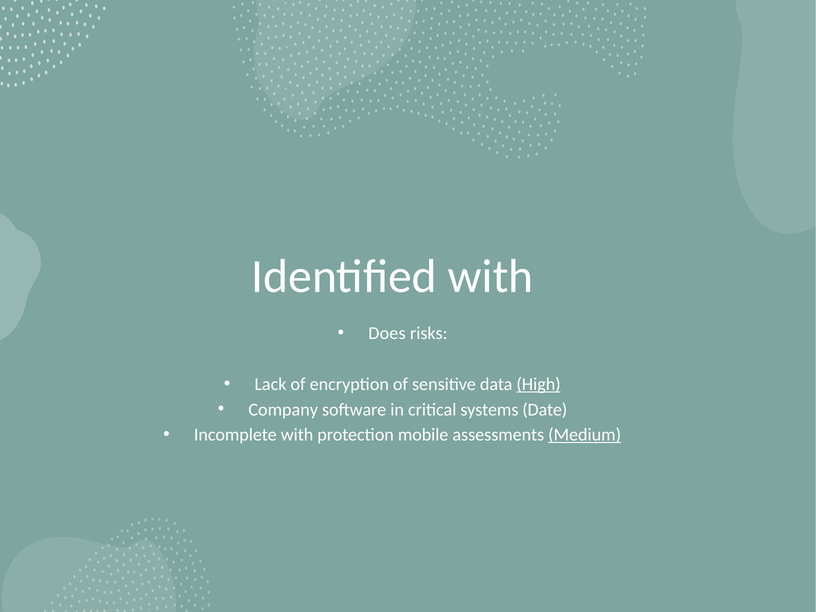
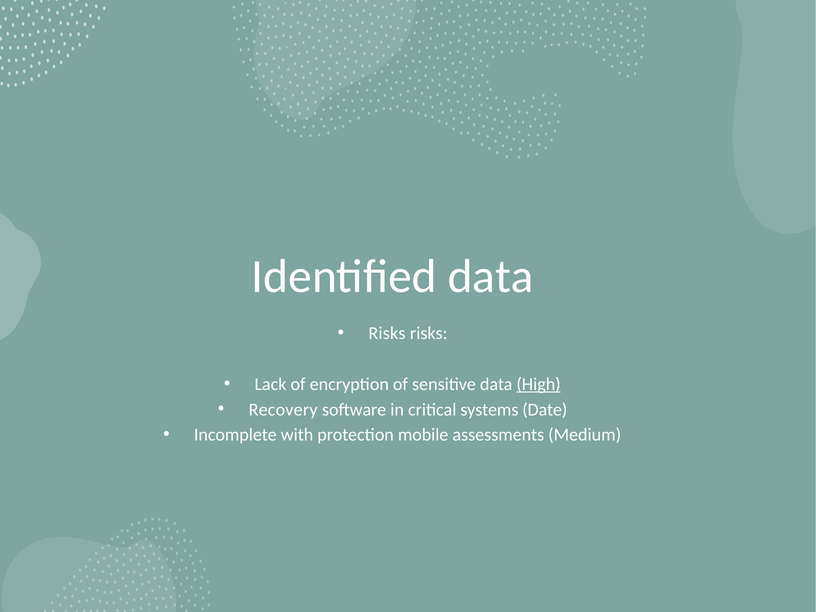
Identified with: with -> data (491, 277)
Does: Does -> Risks (387, 333)
Company: Company -> Recovery (283, 410)
Medium underline: present -> none (585, 435)
